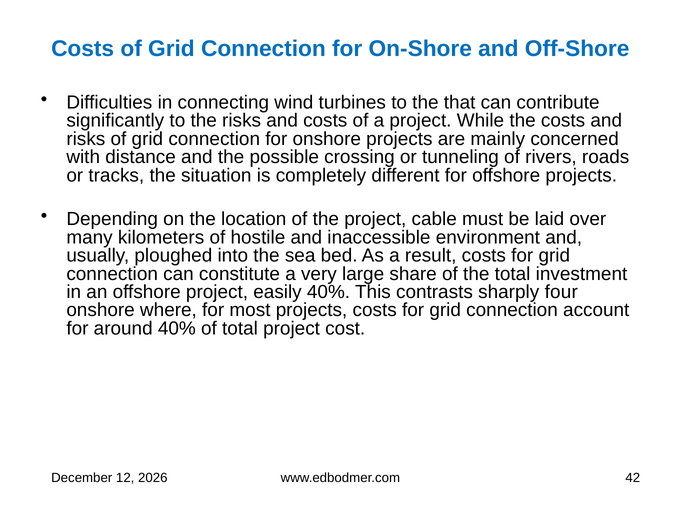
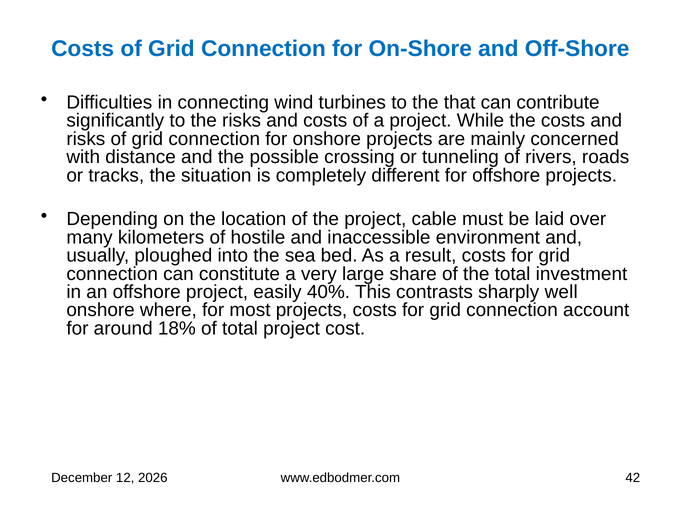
four: four -> well (561, 292)
around 40%: 40% -> 18% (177, 328)
